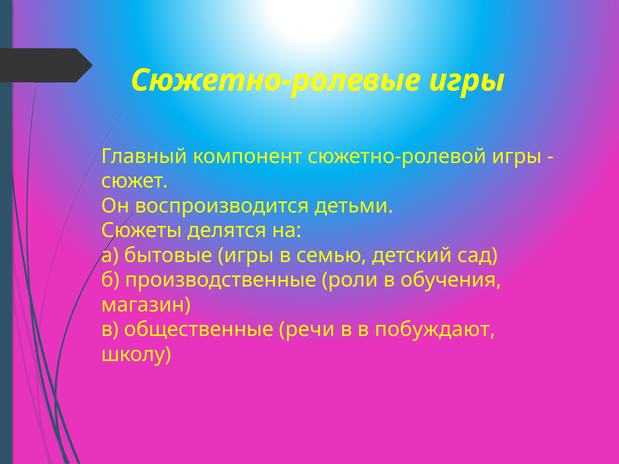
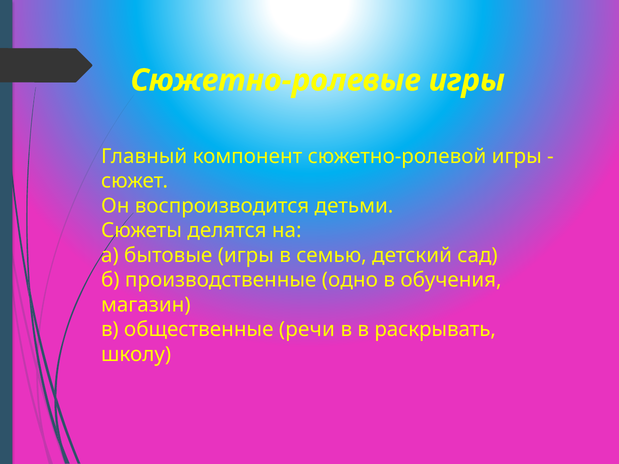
роли: роли -> одно (350, 280)
побуждают: побуждают -> раскрывать (435, 330)
